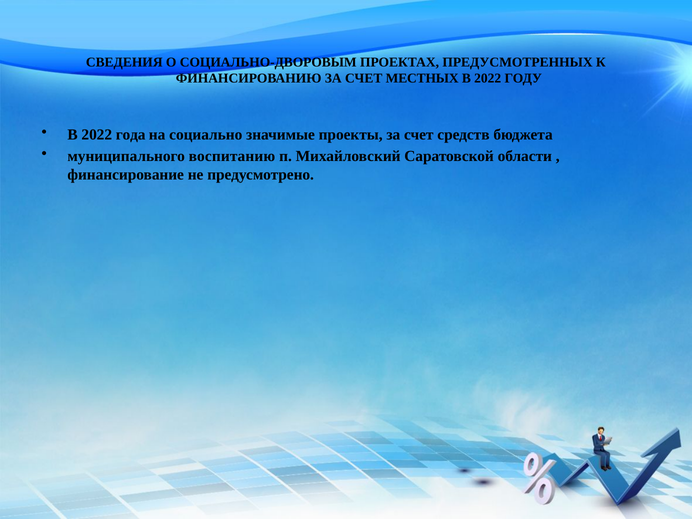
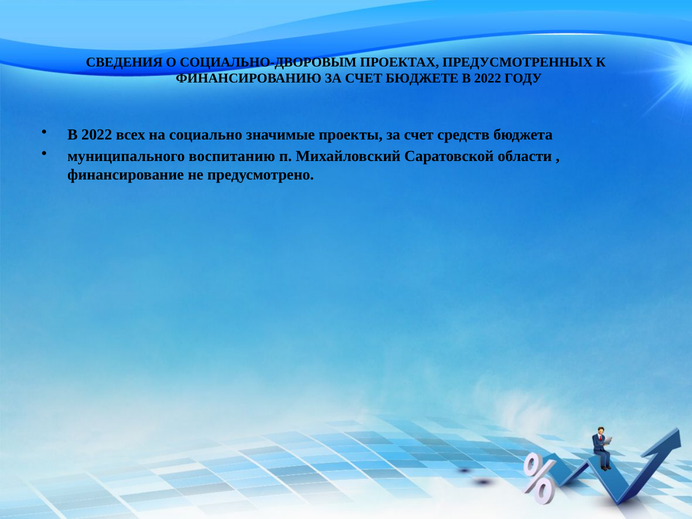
МЕСТНЫХ: МЕСТНЫХ -> БЮДЖЕТЕ (422, 78)
года: года -> всех (131, 135)
